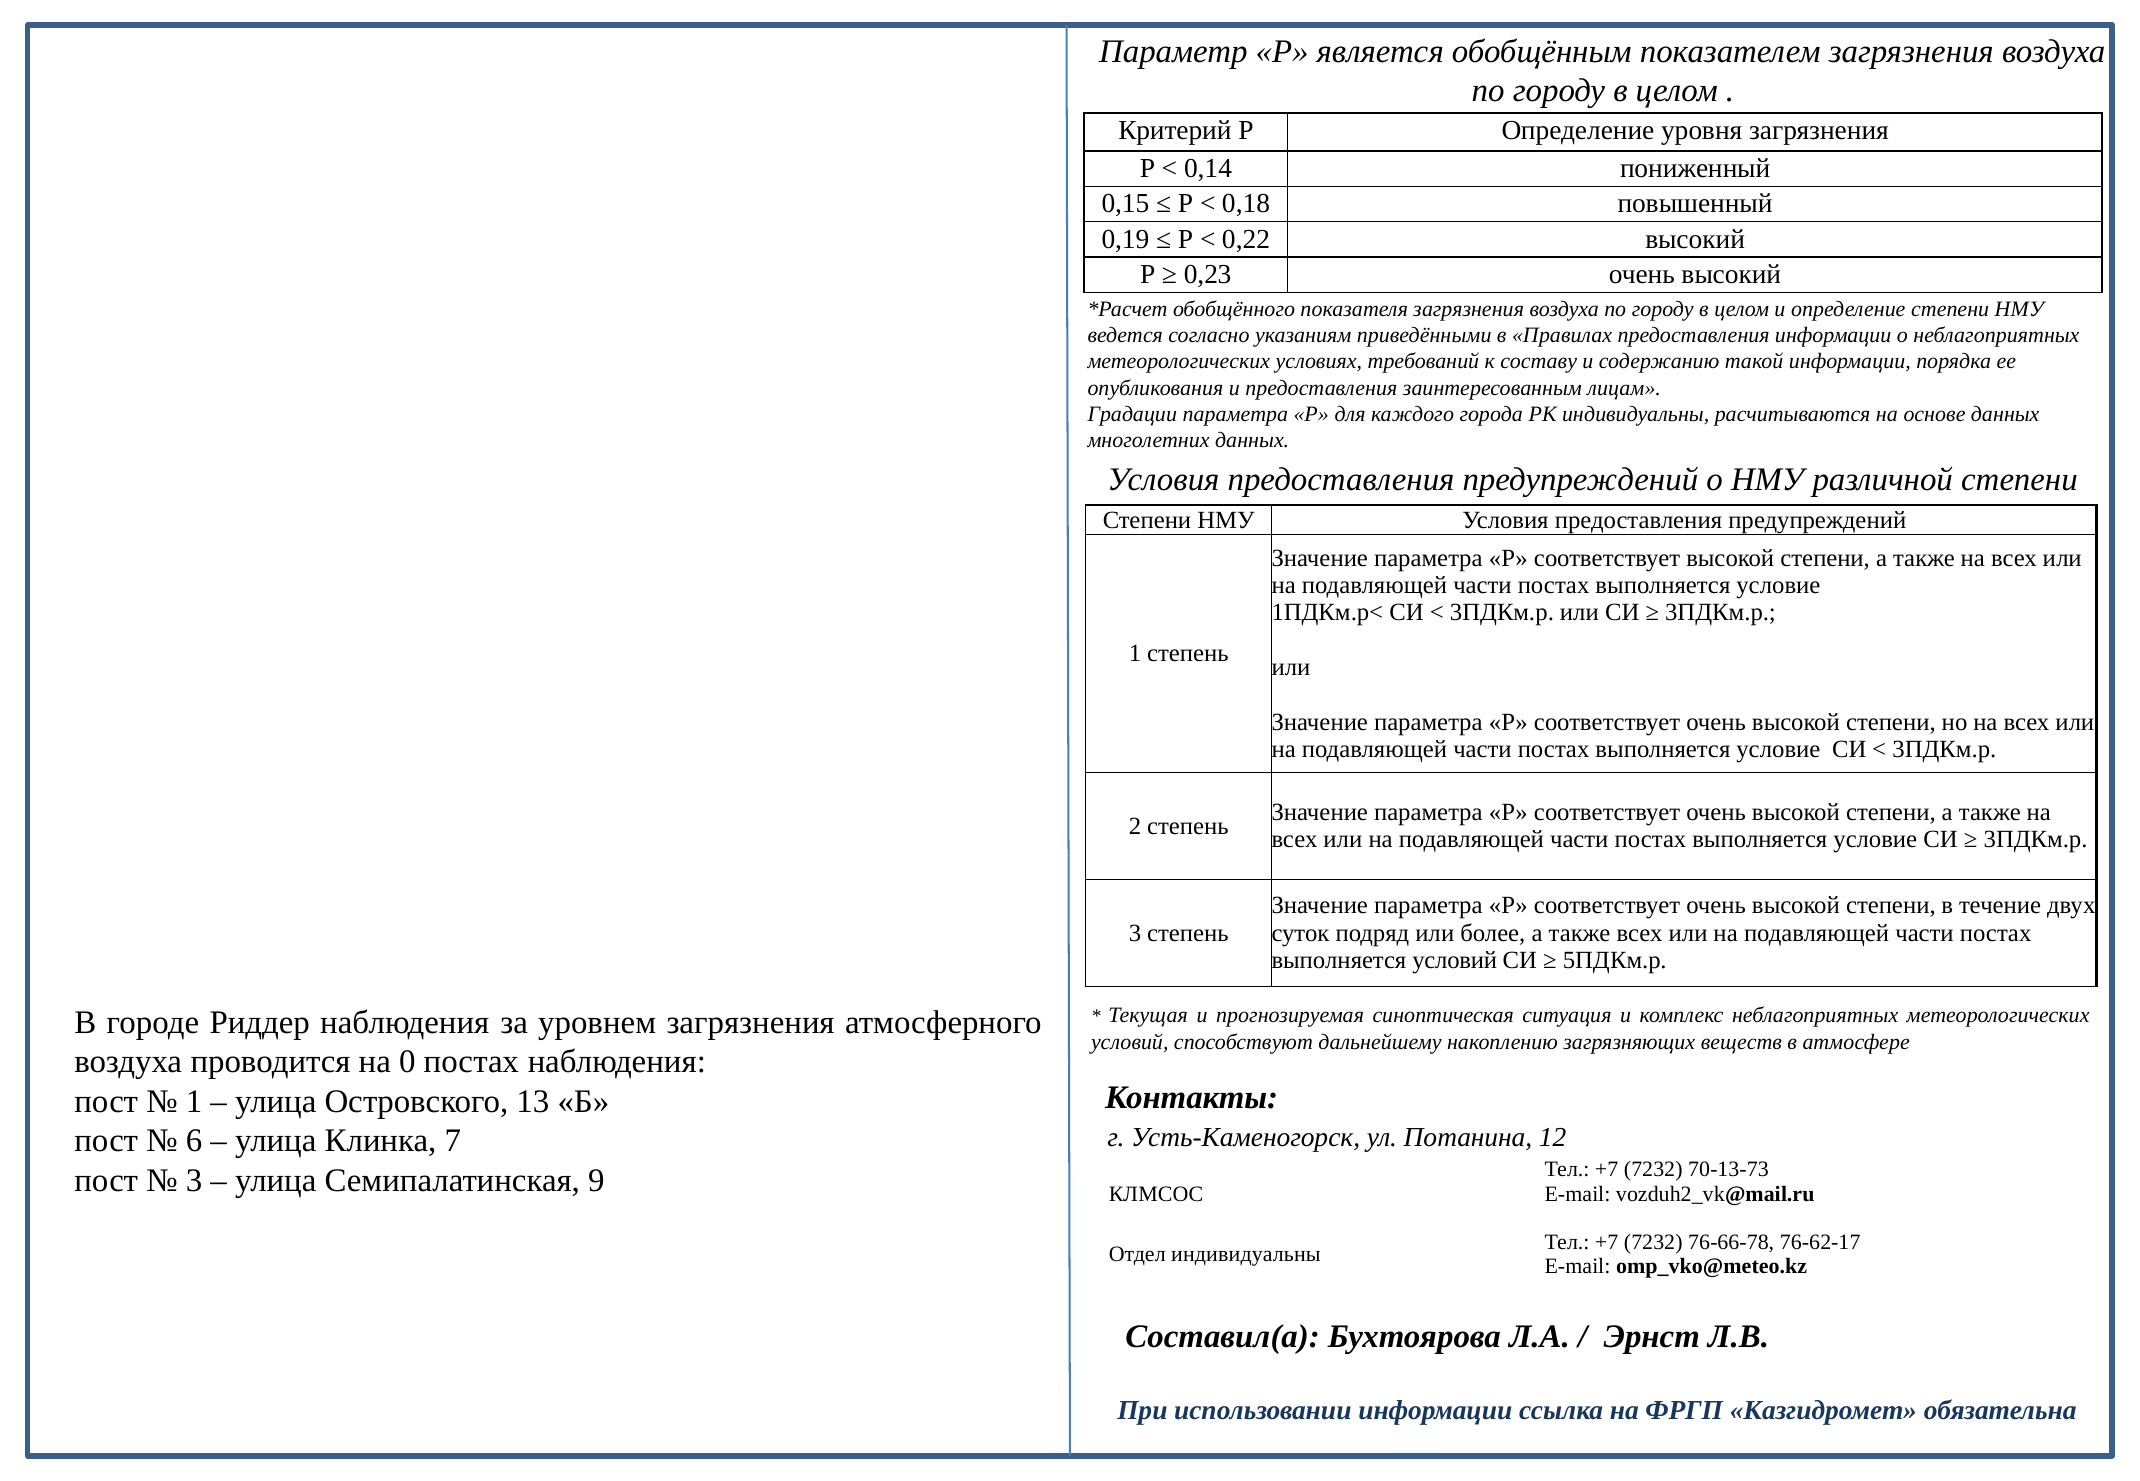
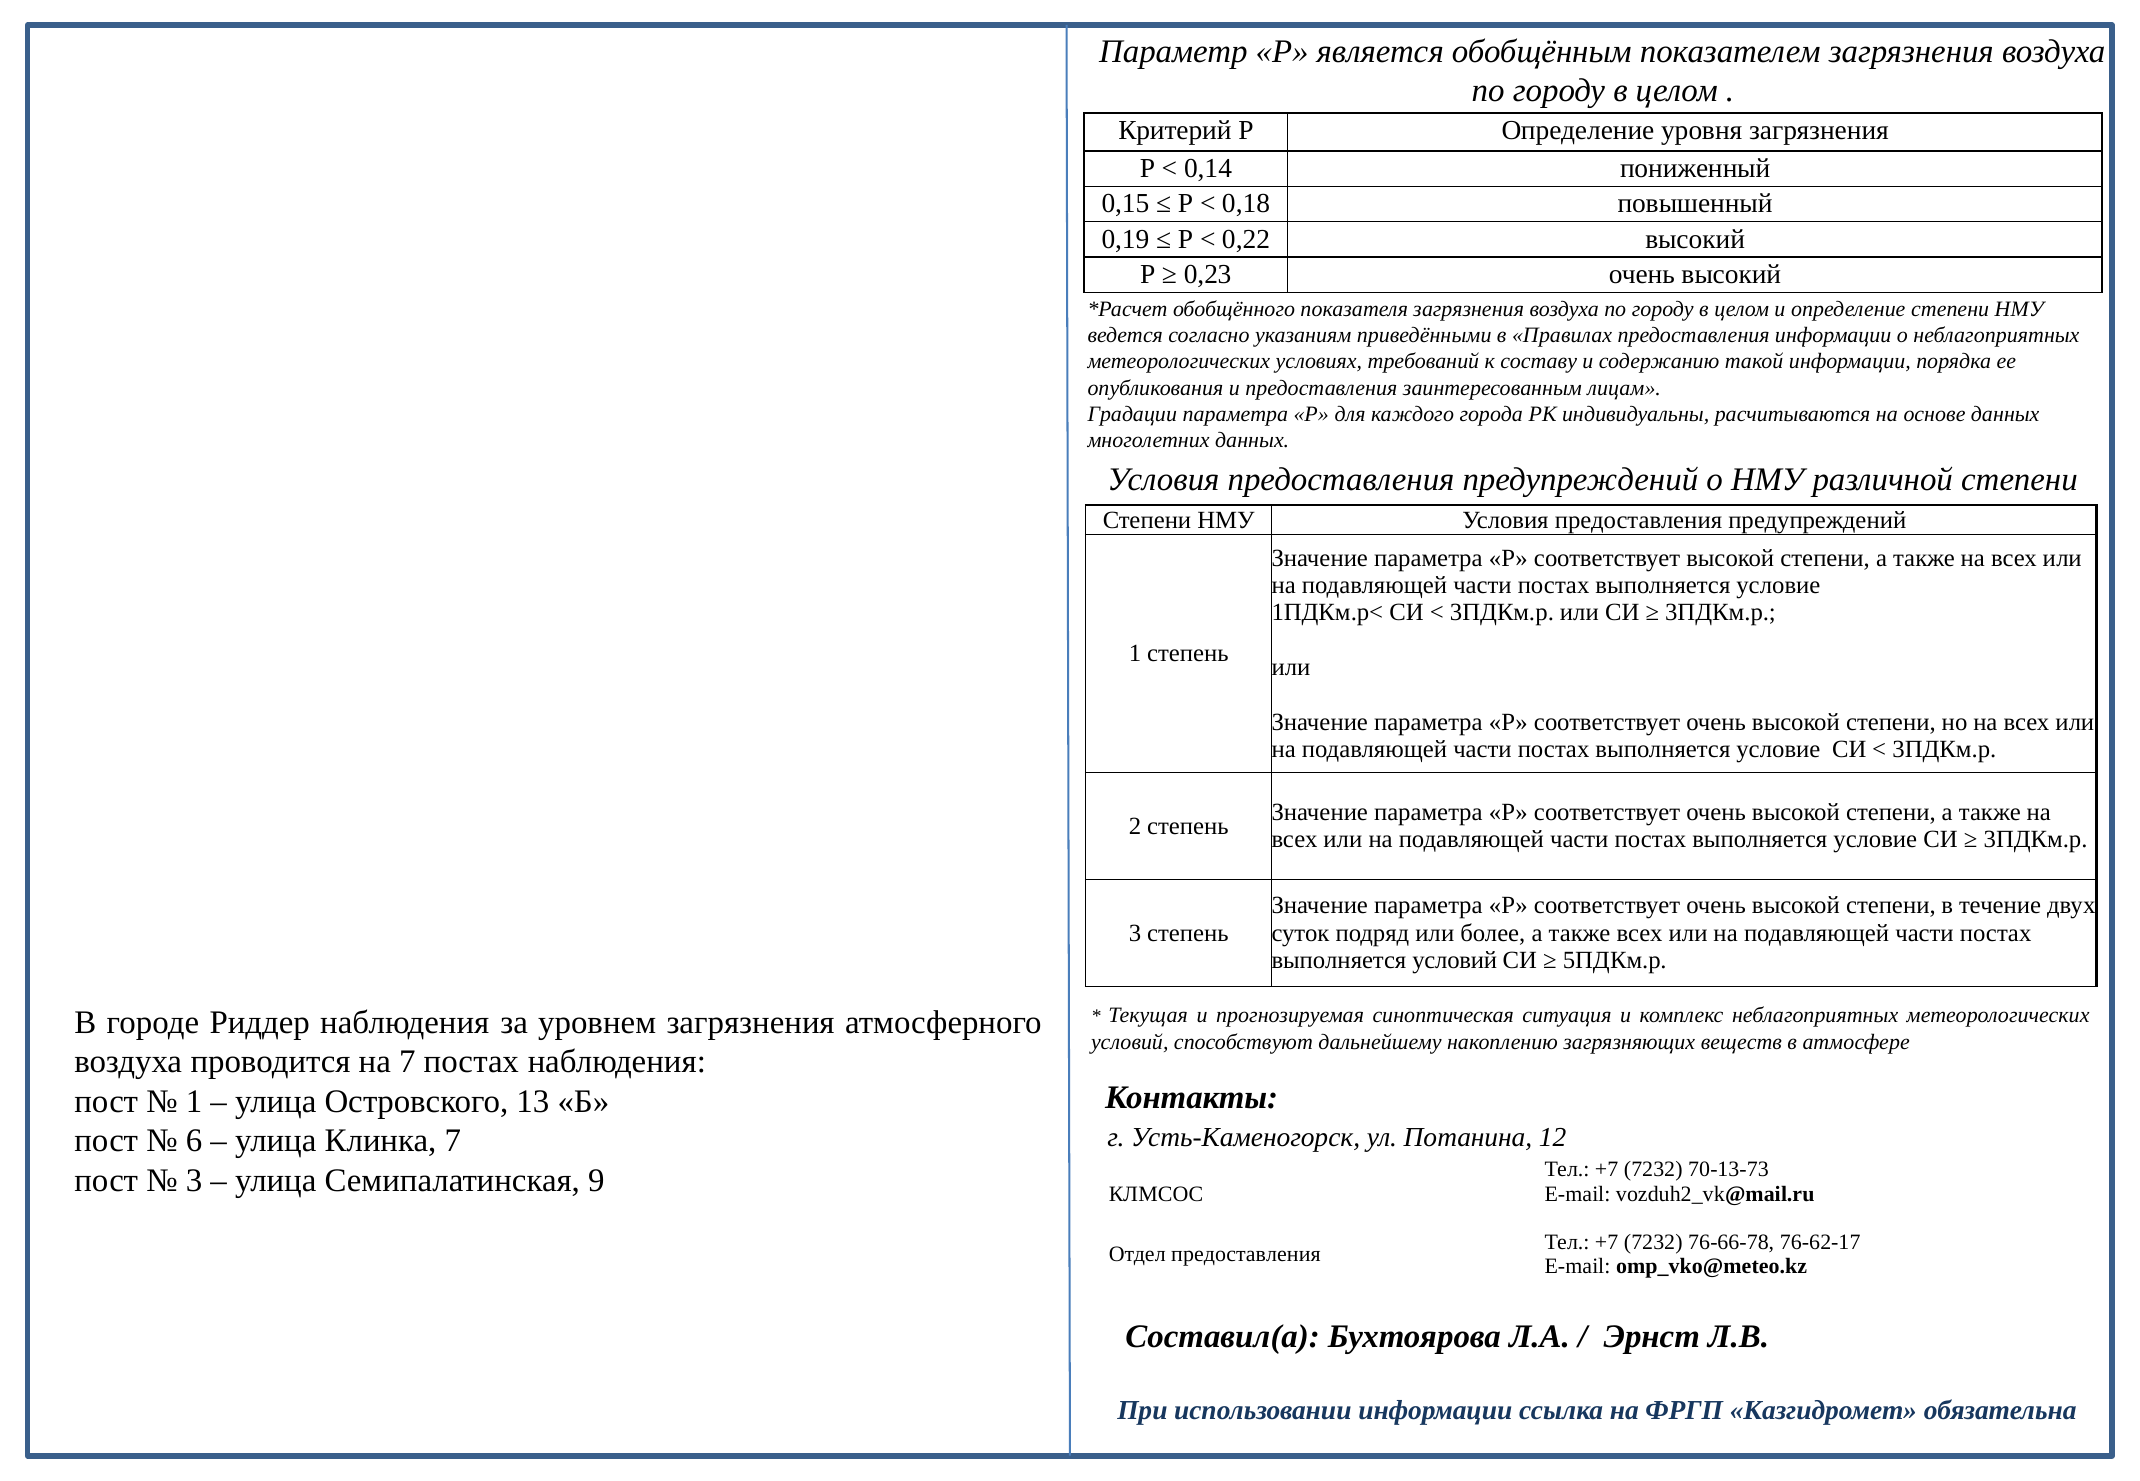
на 0: 0 -> 7 (407, 1062)
Отдел индивидуальны: индивидуальны -> предоставления (1246, 1255)
